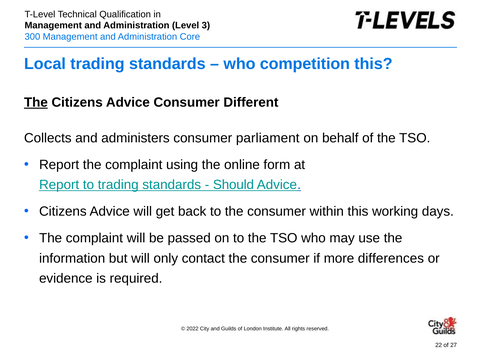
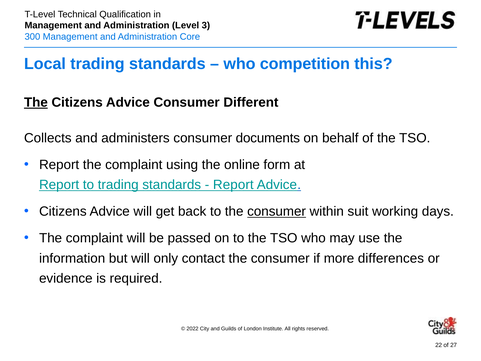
parliament: parliament -> documents (268, 138)
Should: Should -> Report (233, 185)
consumer underline: none -> present (277, 211)
within this: this -> suit (358, 211)
